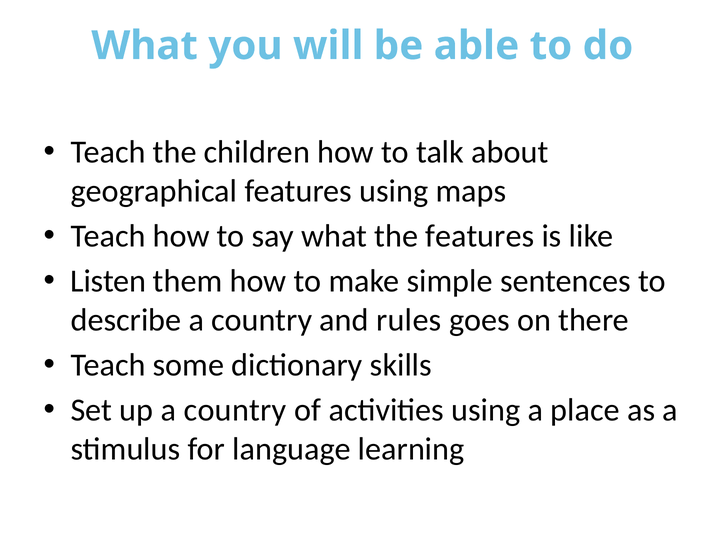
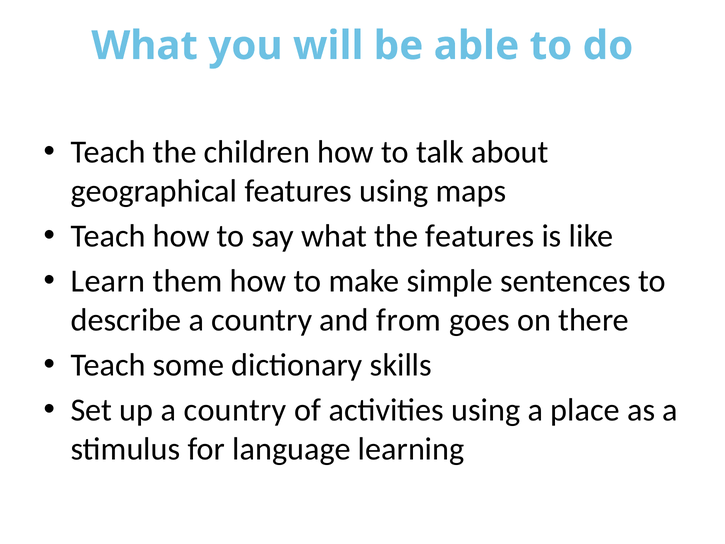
Listen: Listen -> Learn (108, 281)
rules: rules -> from (409, 320)
